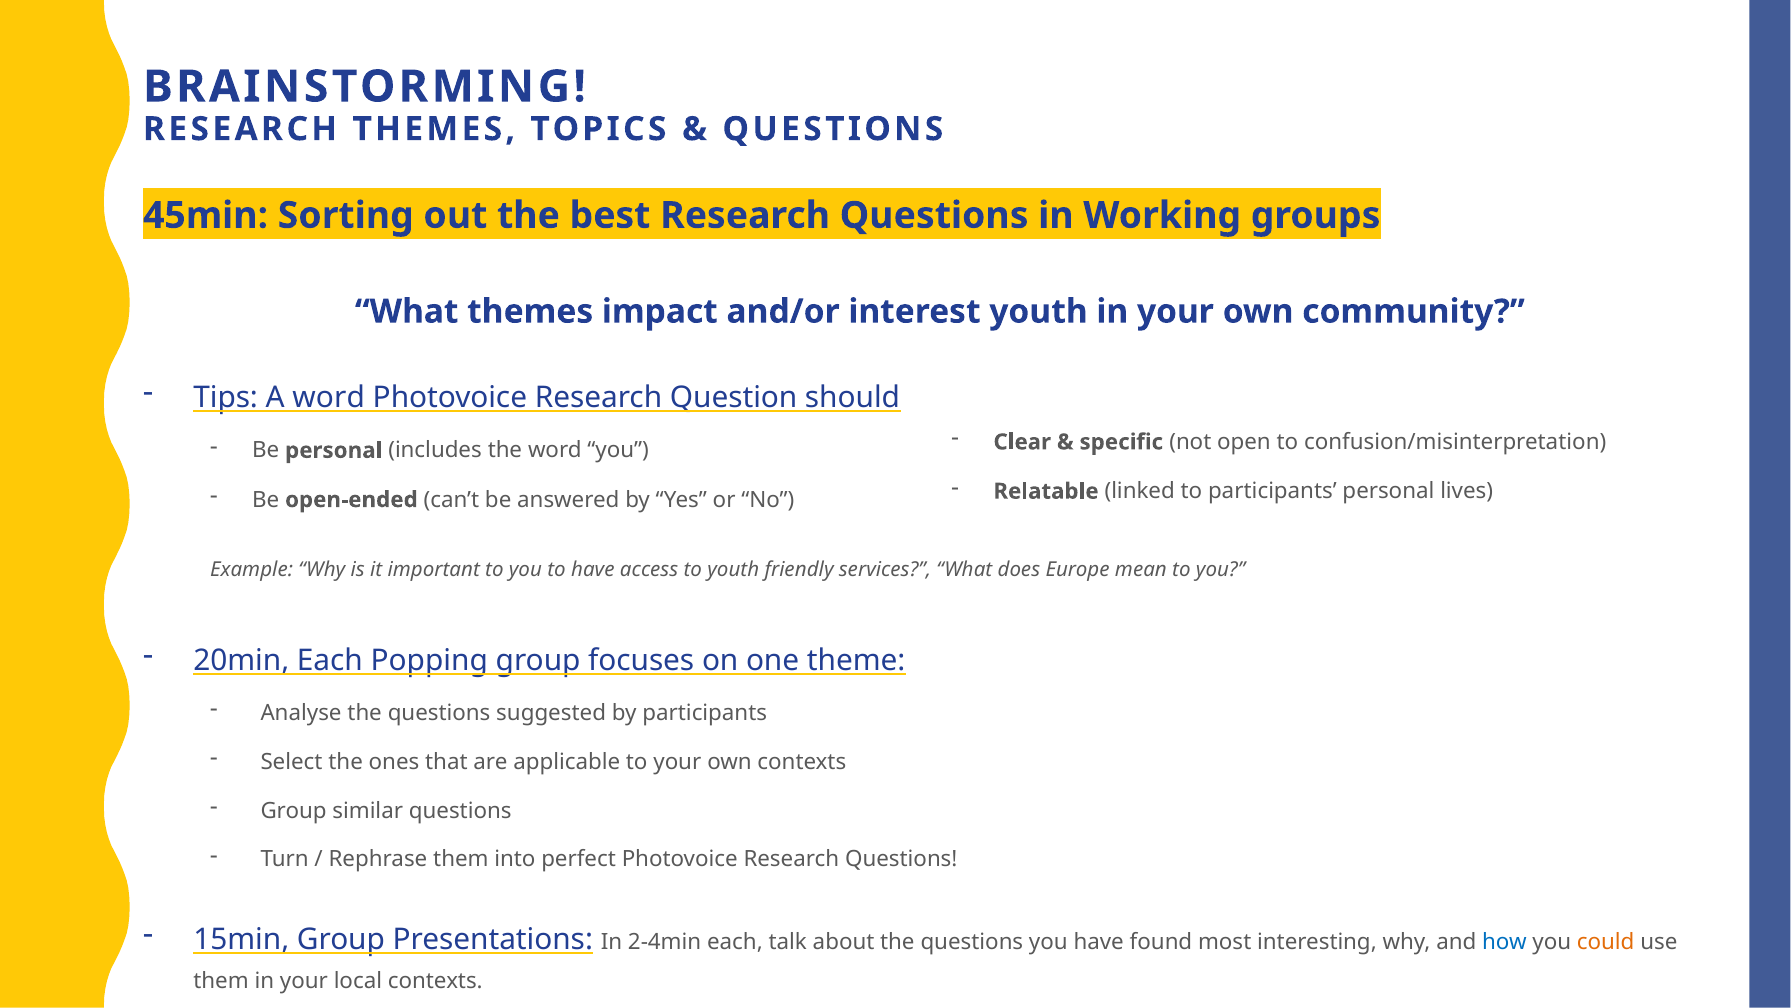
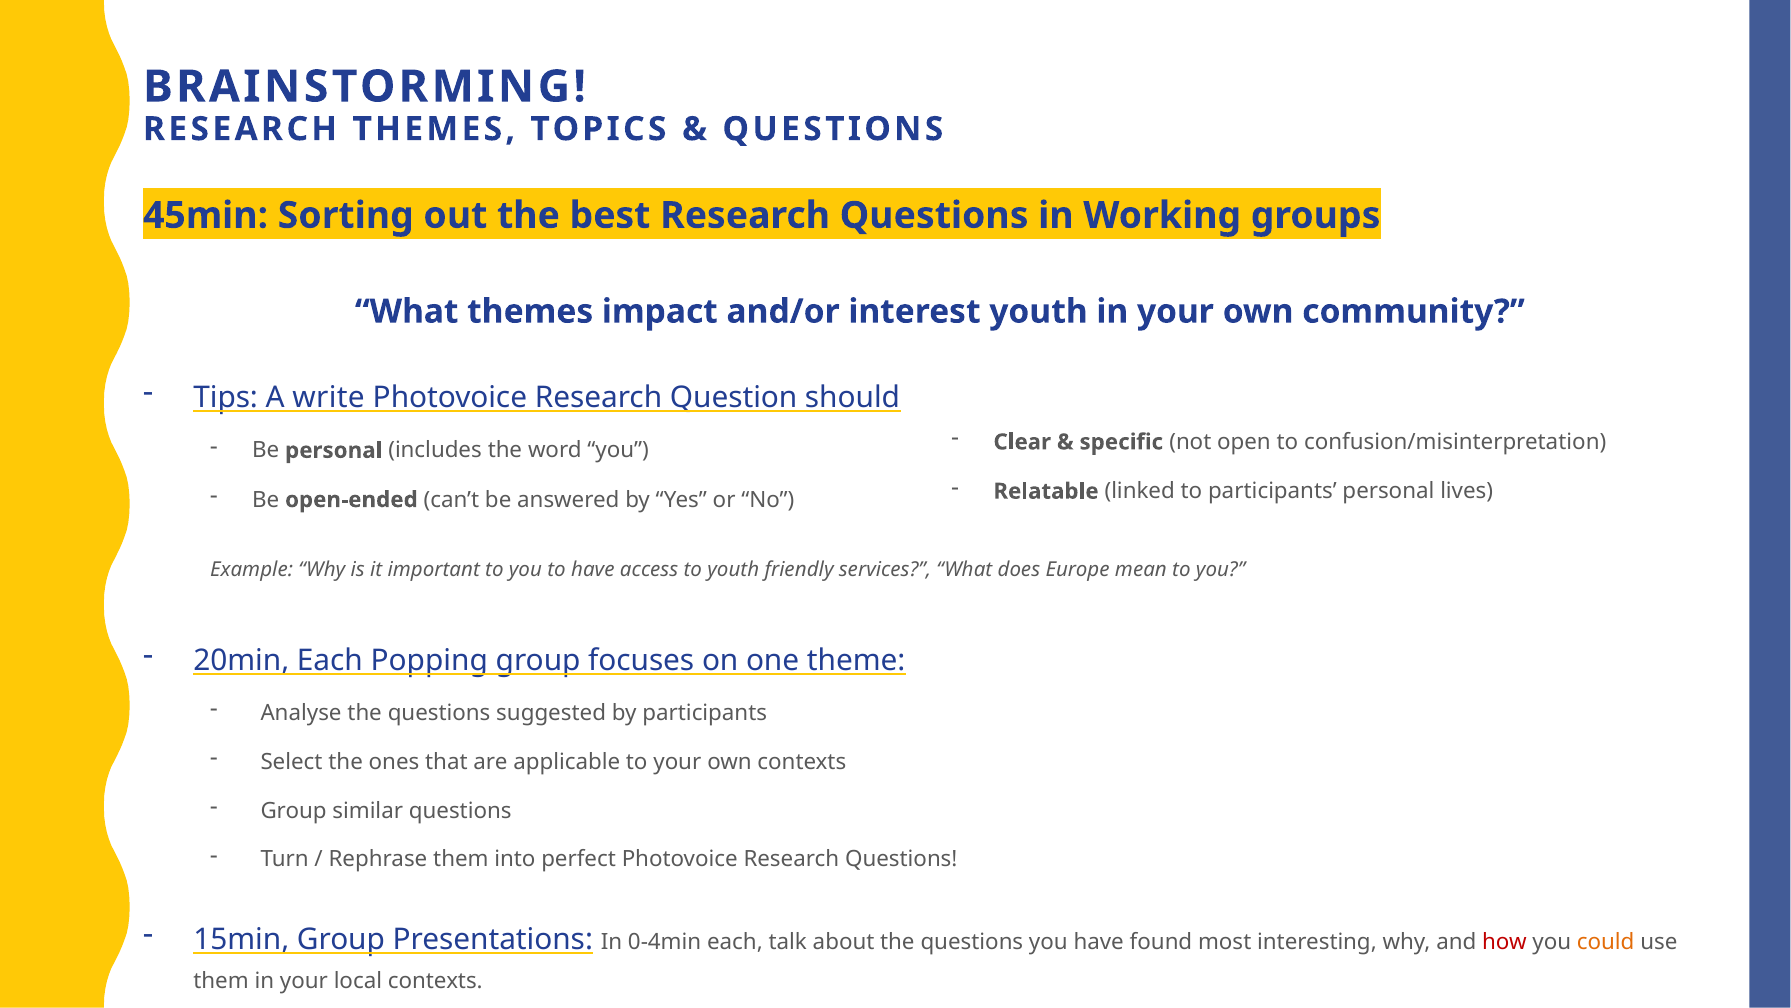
A word: word -> write (329, 397)
2-4min: 2-4min -> 0-4min (665, 941)
how colour: blue -> red (1504, 941)
